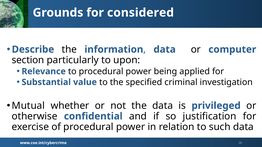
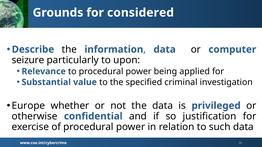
section: section -> seizure (28, 60)
Mutual: Mutual -> Europe (28, 106)
